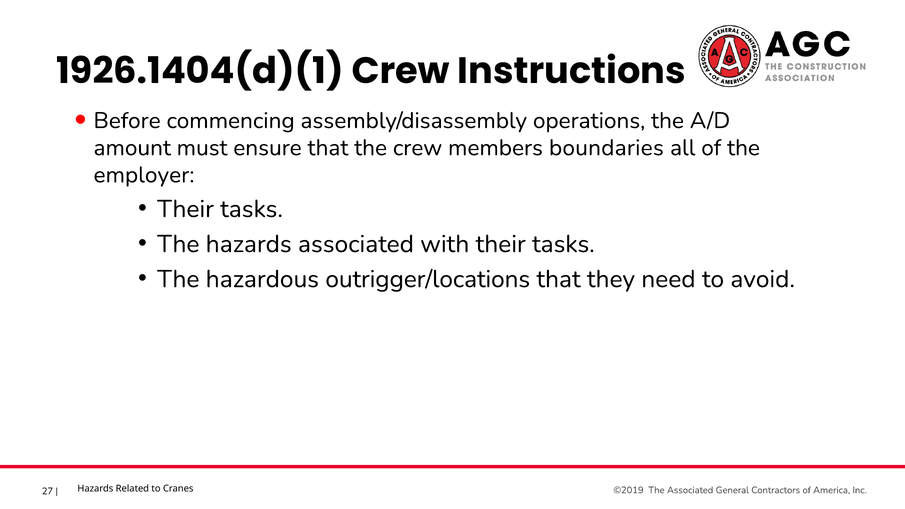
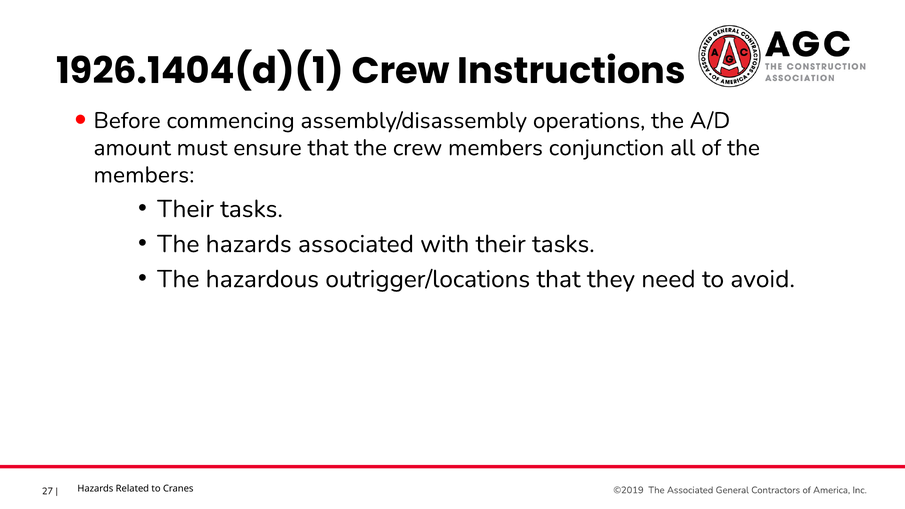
boundaries: boundaries -> conjunction (607, 148)
employer: employer -> members (144, 175)
